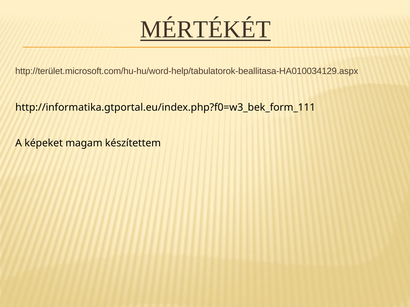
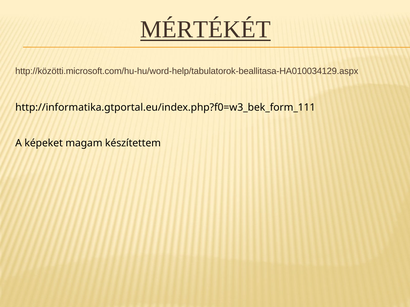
http://terület.microsoft.com/hu-hu/word-help/tabulatorok-beallitasa-HA010034129.aspx: http://terület.microsoft.com/hu-hu/word-help/tabulatorok-beallitasa-HA010034129.aspx -> http://közötti.microsoft.com/hu-hu/word-help/tabulatorok-beallitasa-HA010034129.aspx (187, 71)
